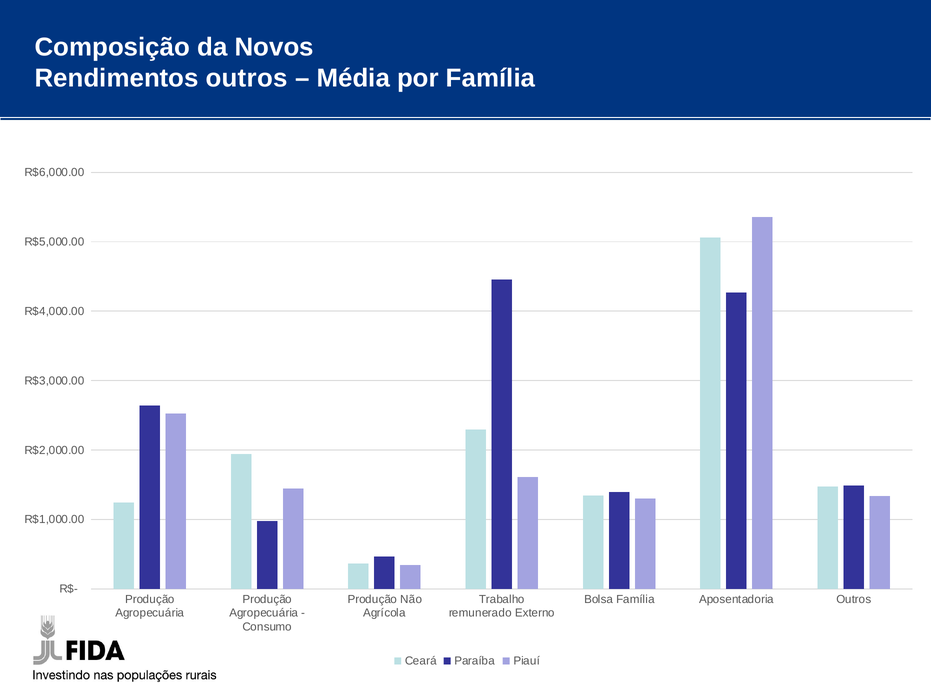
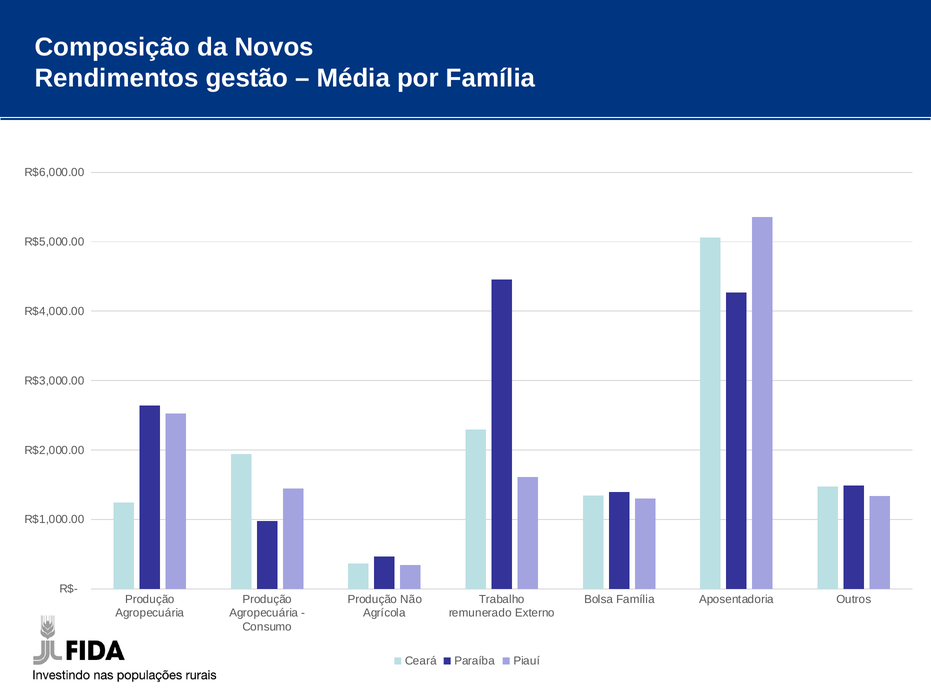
Rendimentos outros: outros -> gestão (247, 78)
